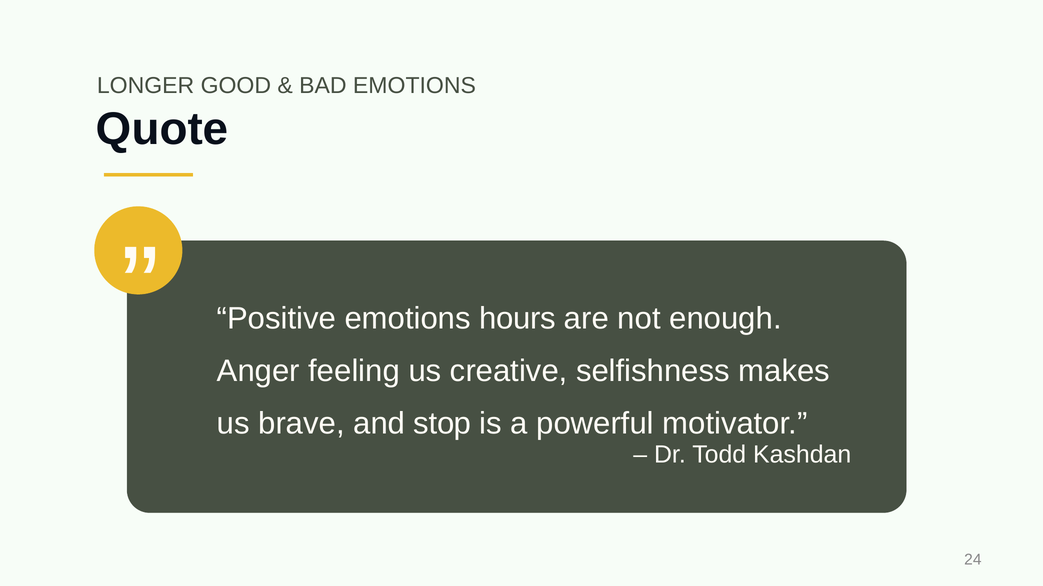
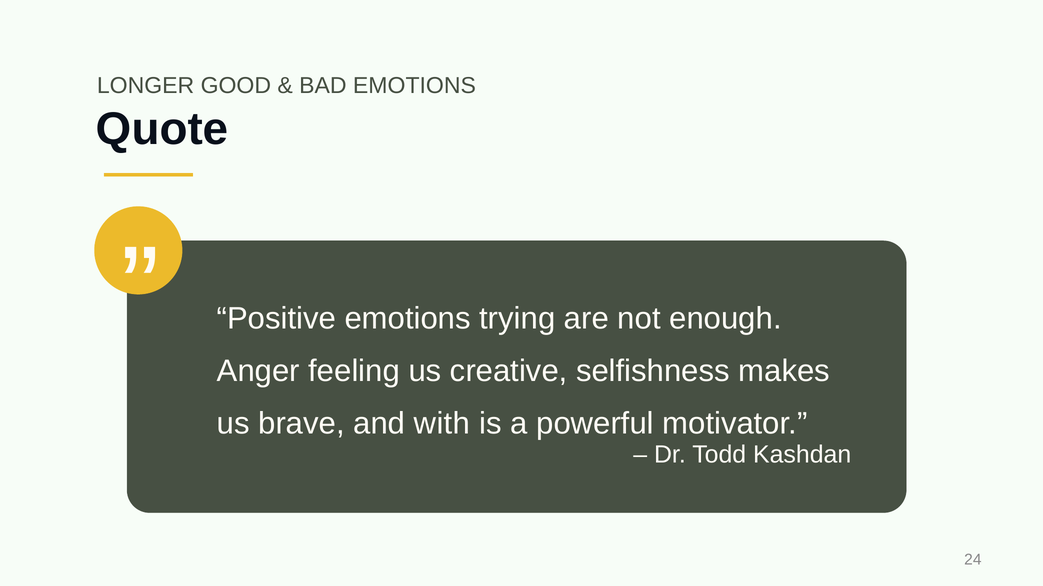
hours: hours -> trying (517, 319)
stop: stop -> with (442, 424)
